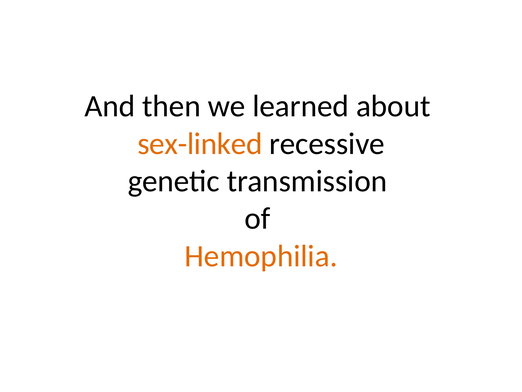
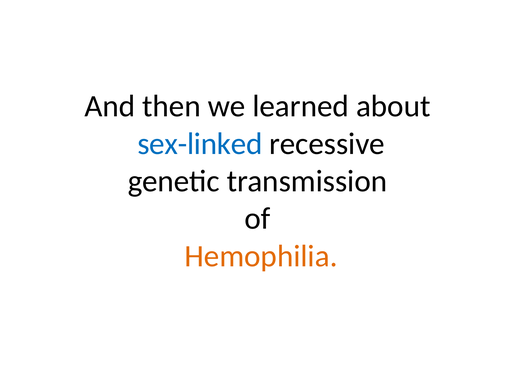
sex-linked colour: orange -> blue (200, 144)
